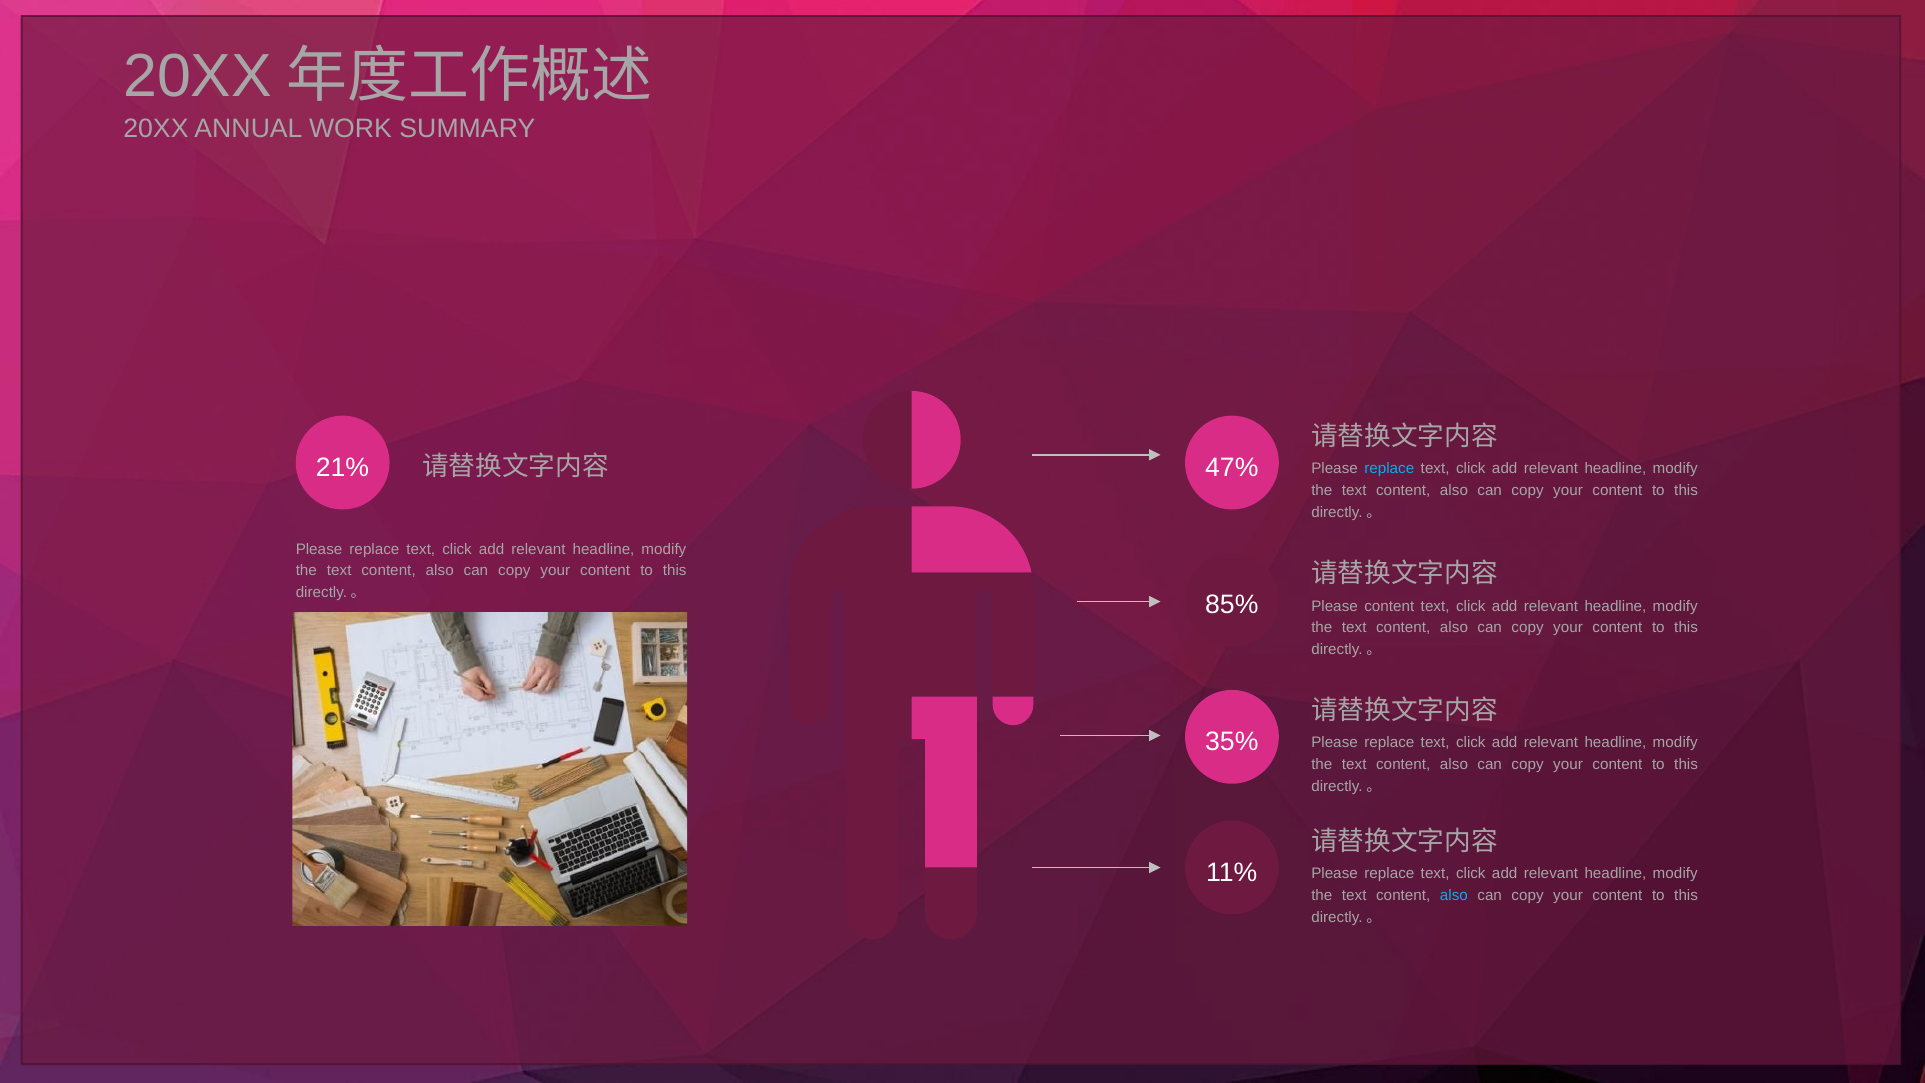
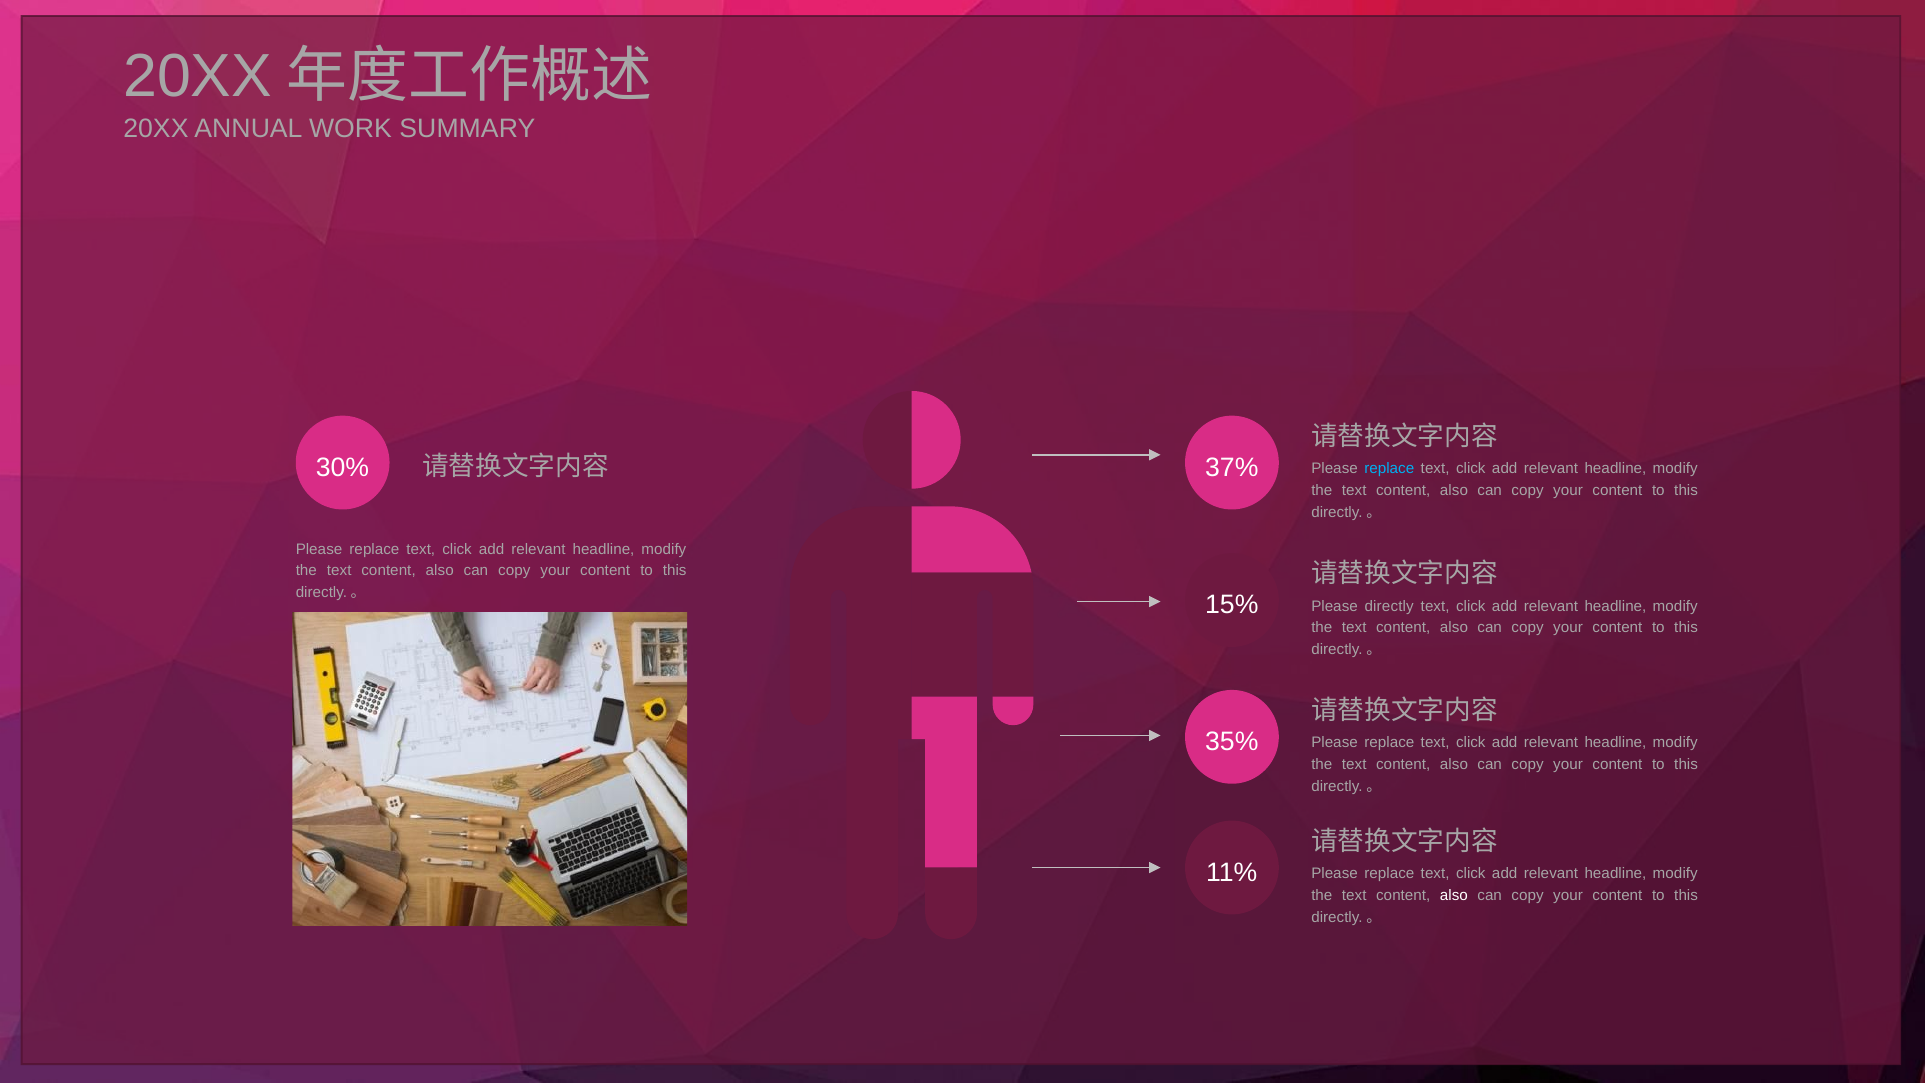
21%: 21% -> 30% (343, 467)
47%: 47% -> 37% (1232, 467)
85%: 85% -> 15% (1232, 605)
Please content: content -> directly (1389, 606)
also colour: light blue -> white (1454, 895)
